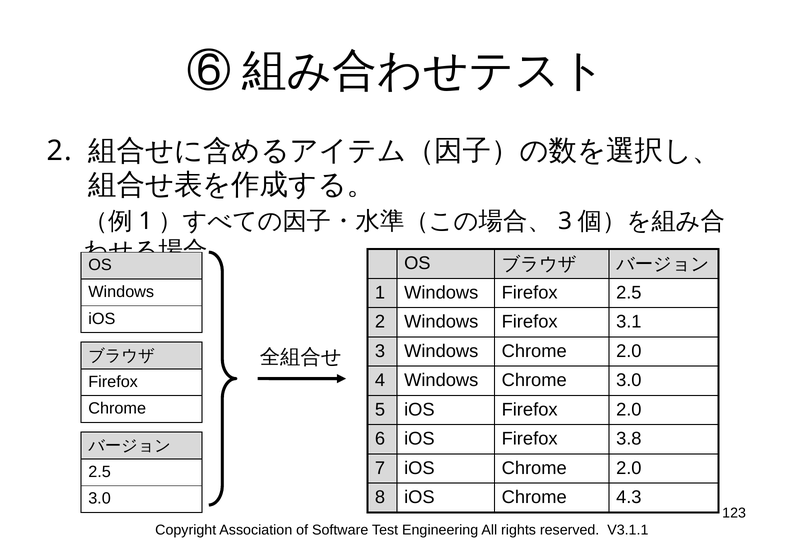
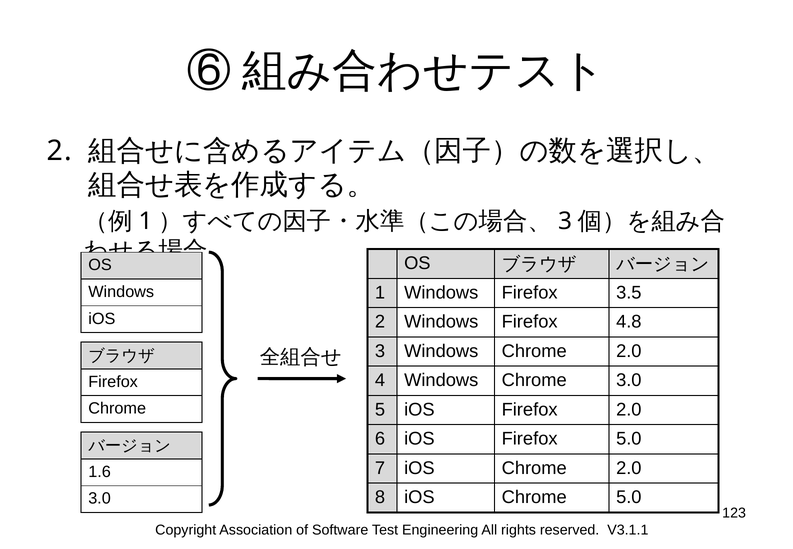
Firefox 2.5: 2.5 -> 3.5 (629, 293)
3.1: 3.1 -> 4.8 (629, 322)
Firefox 3.8: 3.8 -> 5.0 (629, 439)
2.5: 2.5 -> 1.6 (100, 472)
Chrome 4.3: 4.3 -> 5.0 (629, 497)
